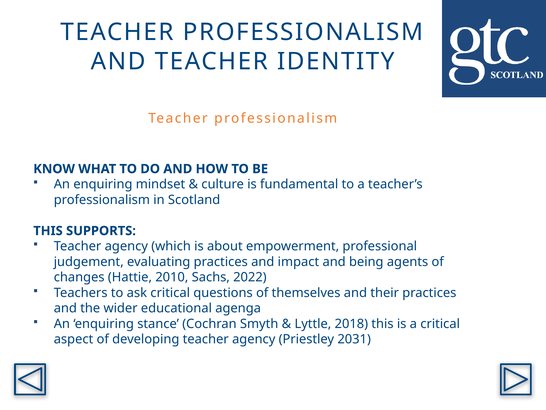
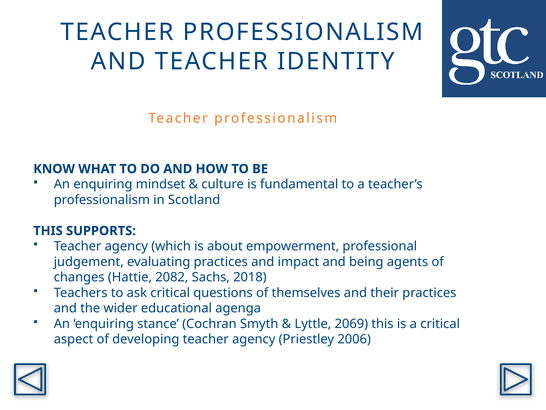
2010: 2010 -> 2082 (172, 277)
2022: 2022 -> 2018 (250, 277)
2018: 2018 -> 2069 (351, 323)
2031: 2031 -> 2006 (354, 339)
